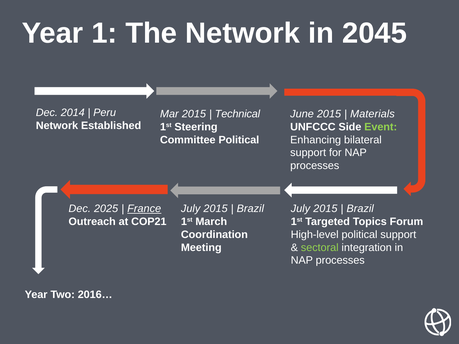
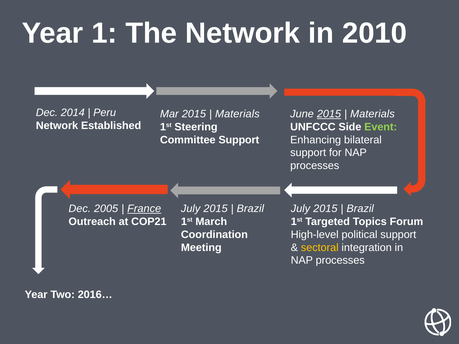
2045: 2045 -> 2010 (375, 33)
Technical: Technical -> Materials (237, 114)
2015 underline: none -> present (329, 114)
Committee Political: Political -> Support (239, 140)
2025: 2025 -> 2005 (106, 209)
sectoral colour: light green -> yellow (320, 248)
